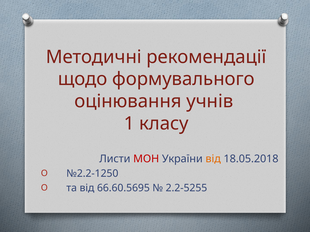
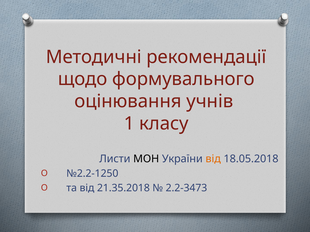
МОН colour: red -> black (146, 159)
66.60.5695: 66.60.5695 -> 21.35.2018 (123, 188)
2.2-5255: 2.2-5255 -> 2.2-3473 (186, 188)
